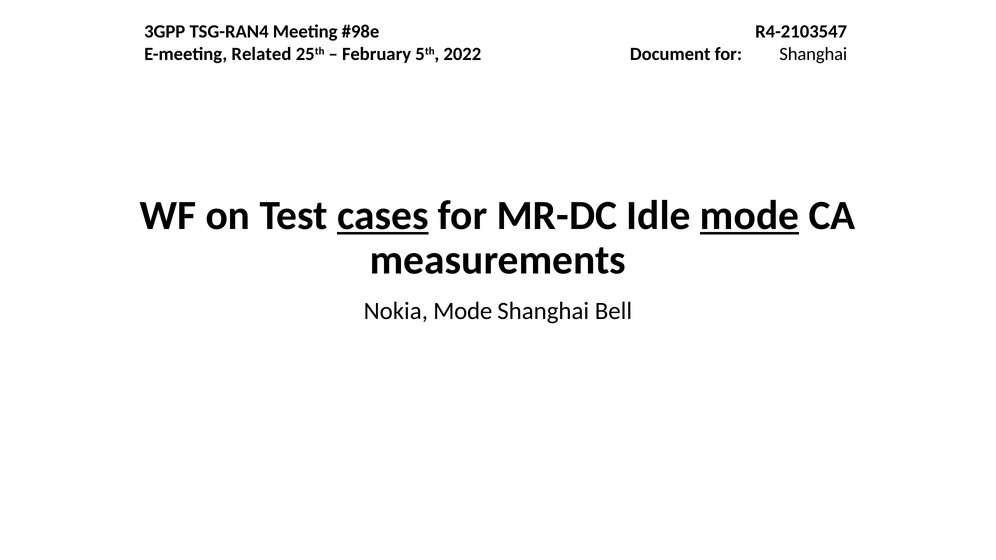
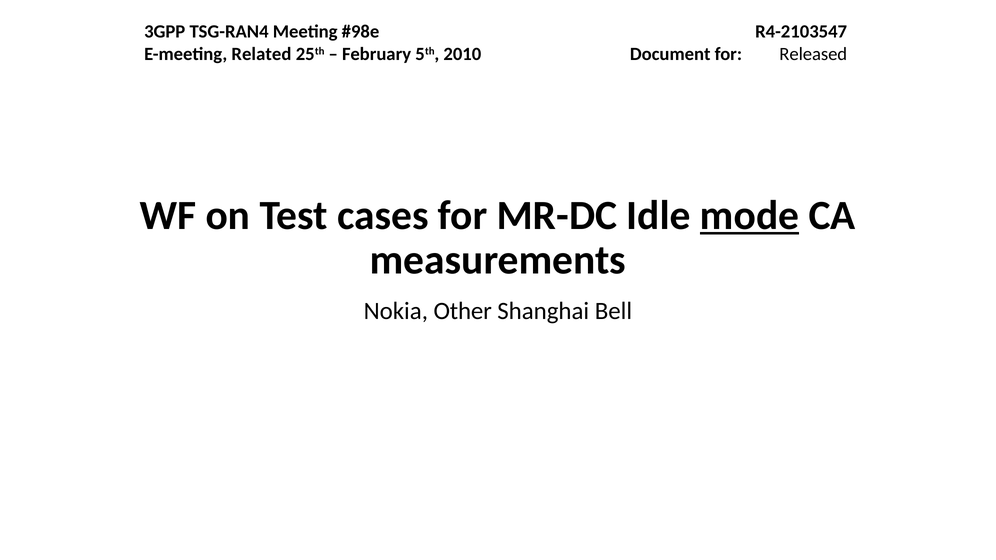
2022: 2022 -> 2010 (462, 54)
for Shanghai: Shanghai -> Released (813, 54)
cases underline: present -> none (383, 216)
Nokia Mode: Mode -> Other (463, 311)
